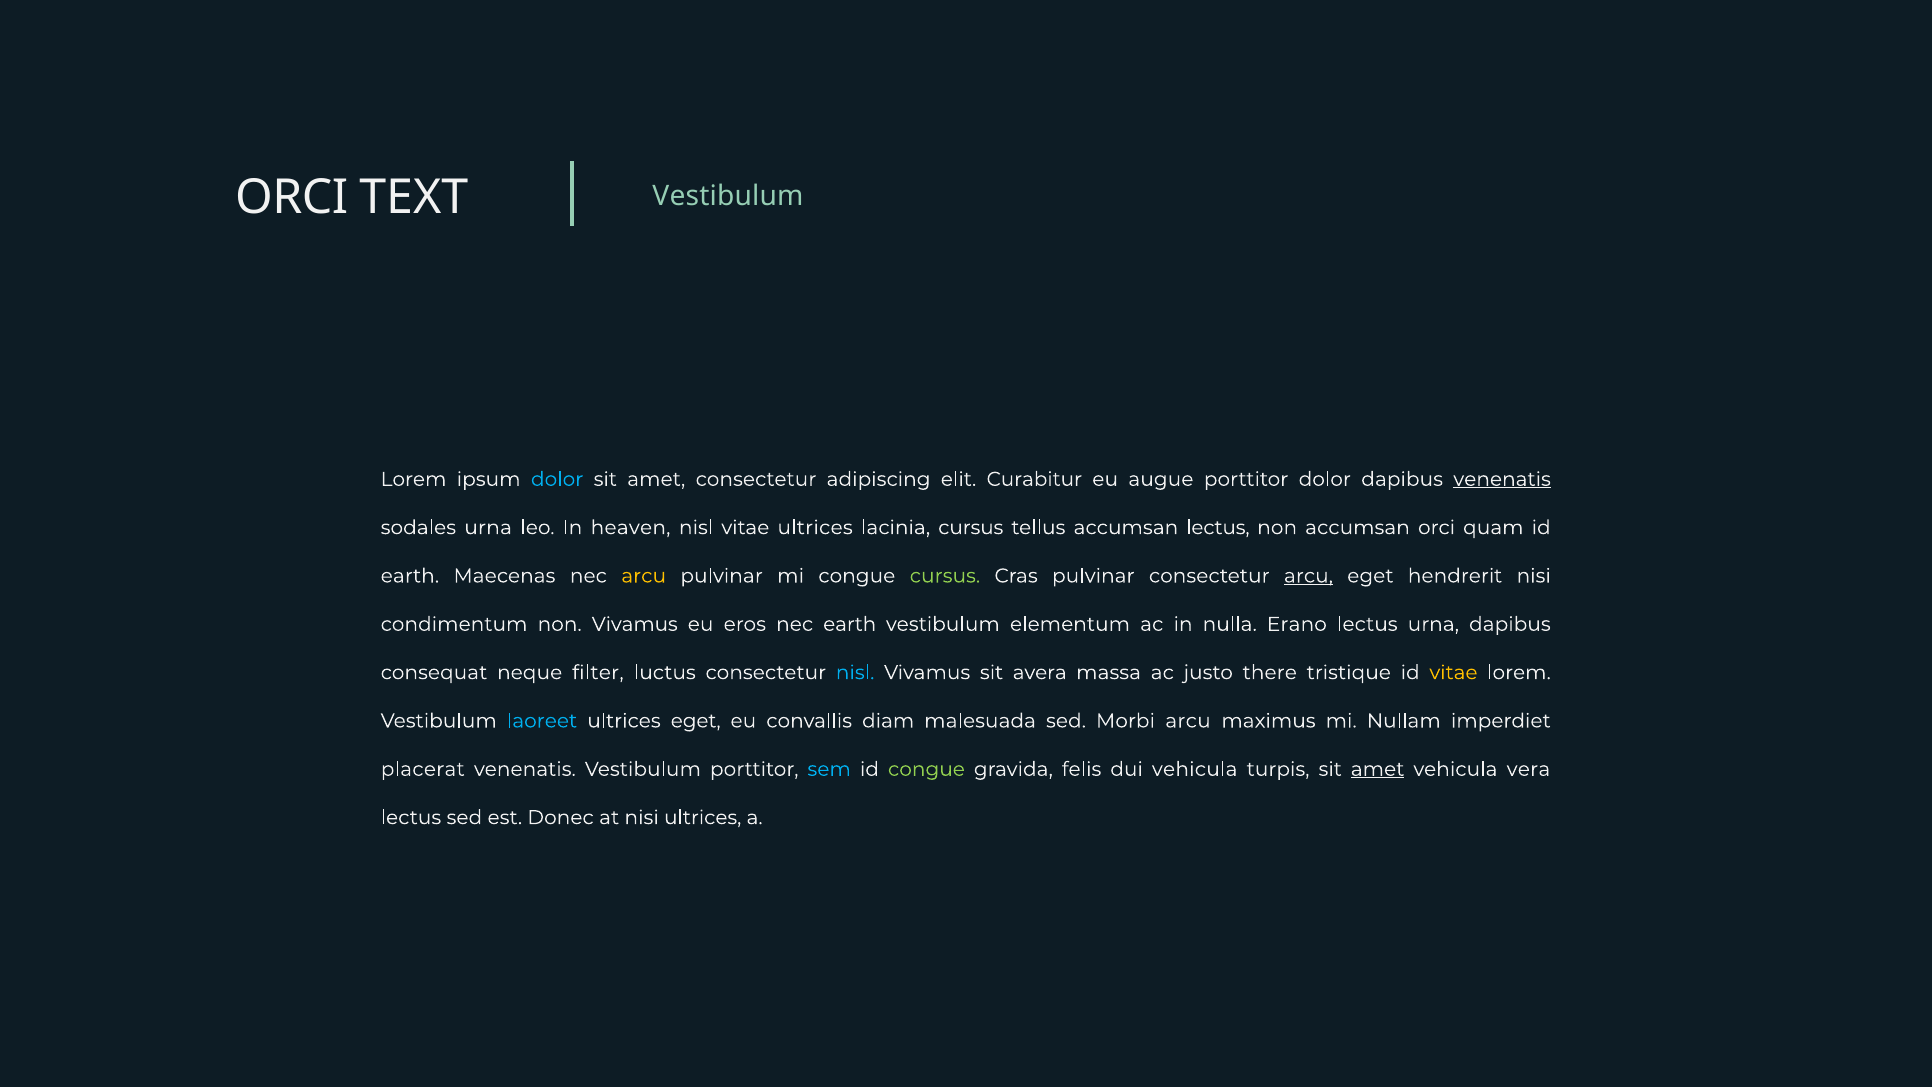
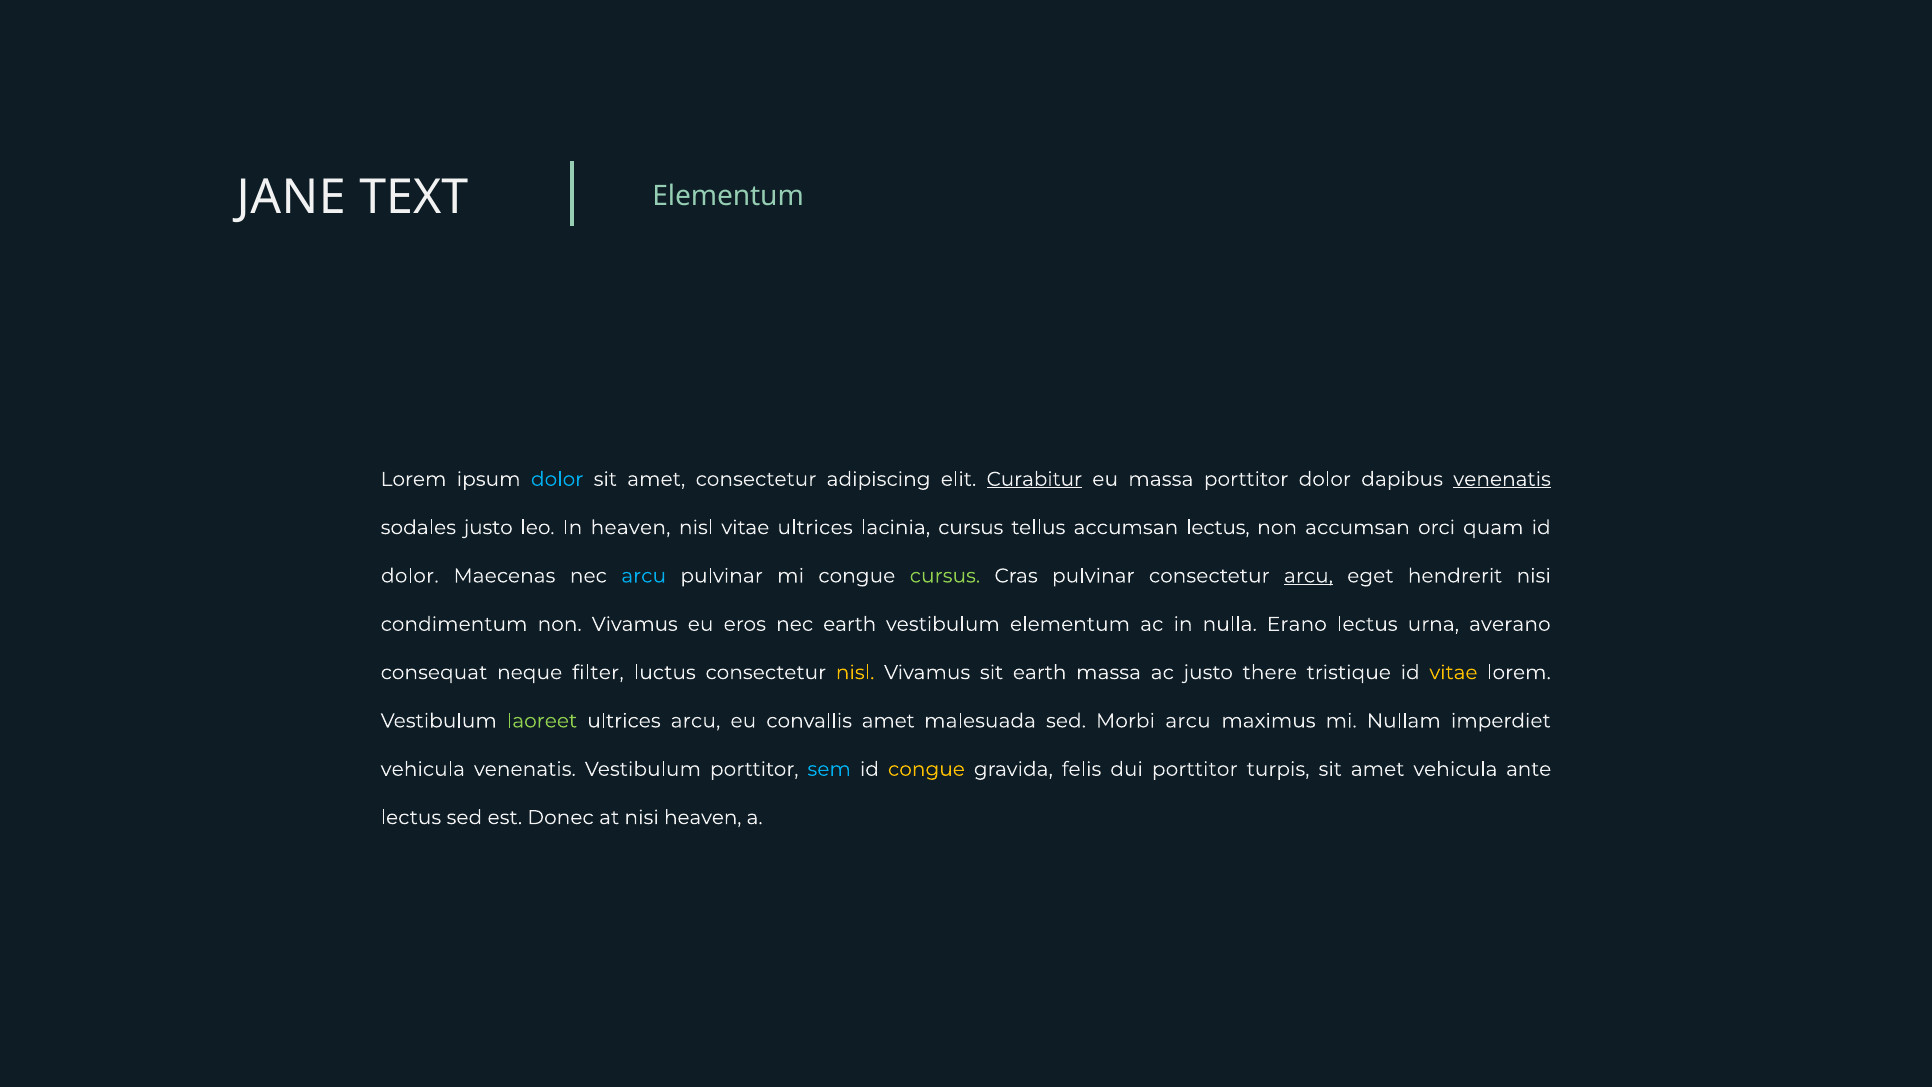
ORCI: ORCI -> JANE (291, 197)
TEXT Vestibulum: Vestibulum -> Elementum (728, 196)
Curabitur underline: none -> present (1034, 479)
eu augue: augue -> massa (1161, 479)
sodales urna: urna -> justo (488, 527)
earth: earth -> dolor (410, 576)
arcu colour: yellow -> light blue (644, 576)
urna dapibus: dapibus -> averano (1510, 624)
nisl colour: light blue -> yellow (855, 672)
sit avera: avera -> earth (1040, 672)
laoreet colour: light blue -> light green (542, 721)
ultrices eget: eget -> arcu (696, 721)
convallis diam: diam -> amet (888, 721)
placerat: placerat -> vehicula (423, 769)
congue colour: light green -> yellow (926, 769)
dui vehicula: vehicula -> porttitor (1195, 769)
amet underline: present -> none (1378, 769)
vera: vera -> ante (1529, 769)
nisi ultrices: ultrices -> heaven (703, 817)
